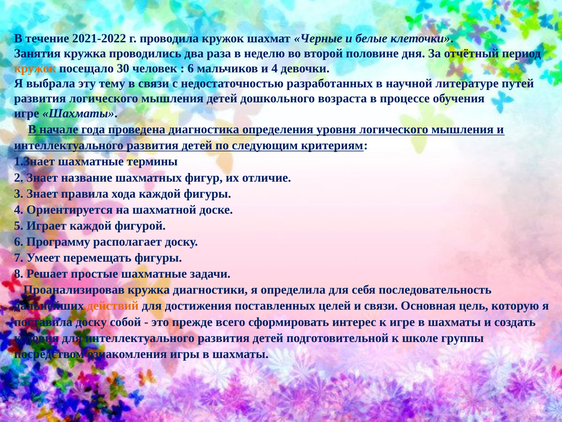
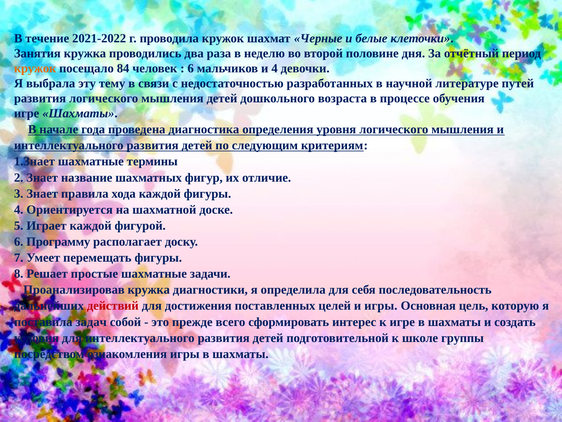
30: 30 -> 84 (123, 68)
действий colour: orange -> red (113, 305)
и связи: связи -> игры (381, 305)
поставила доску: доску -> задач (91, 322)
